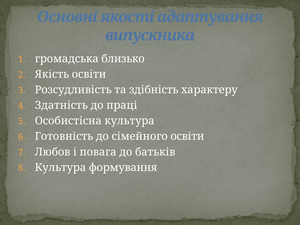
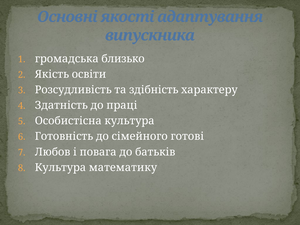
сімейного освіти: освіти -> готові (187, 136)
формування: формування -> математику (123, 167)
